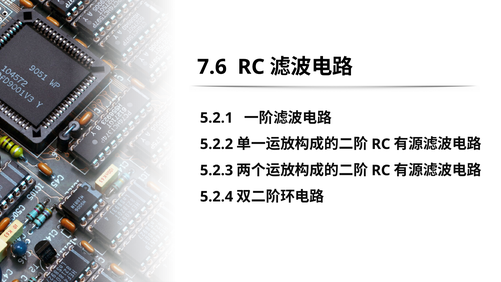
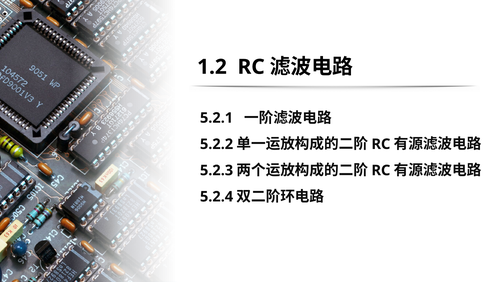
7.6: 7.6 -> 1.2 (212, 67)
